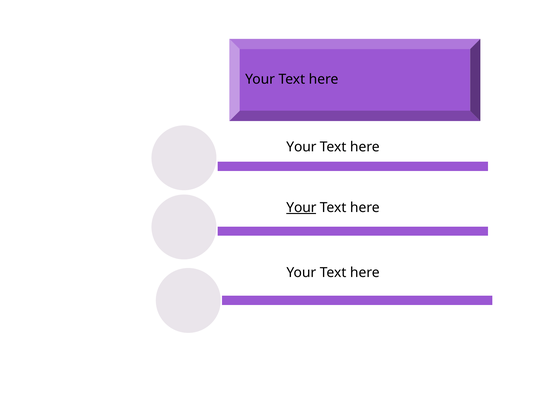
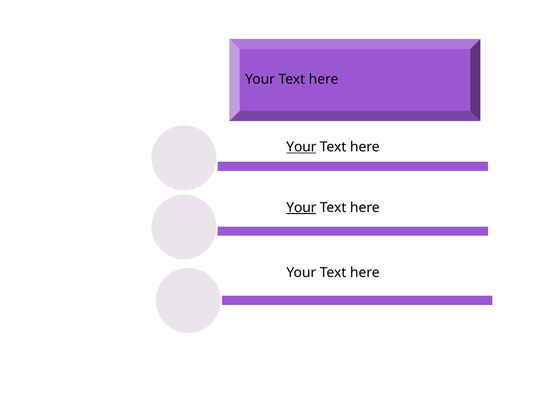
Your underline: none -> present (301, 147)
